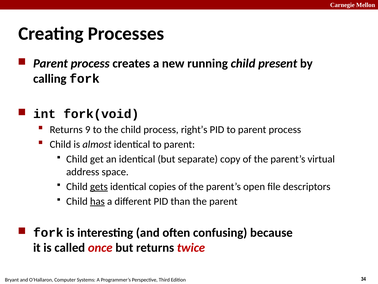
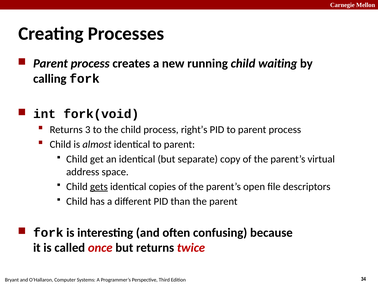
present: present -> waiting (278, 63)
9: 9 -> 3 (88, 130)
has underline: present -> none (97, 201)
